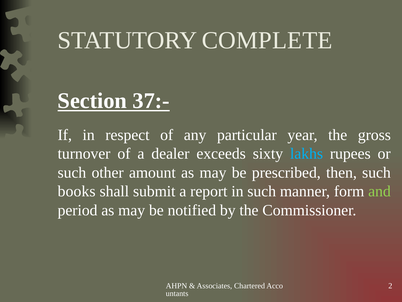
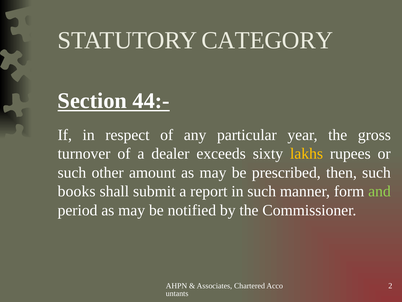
COMPLETE: COMPLETE -> CATEGORY (267, 40)
37:-: 37:- -> 44:- (151, 101)
lakhs colour: light blue -> yellow (307, 154)
